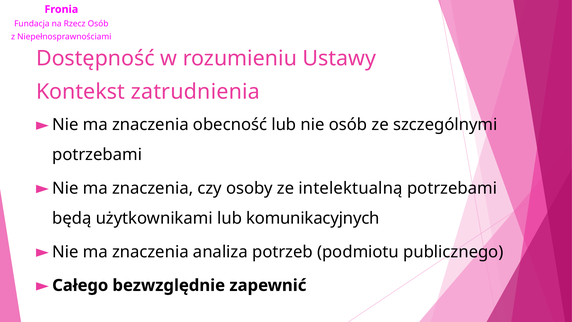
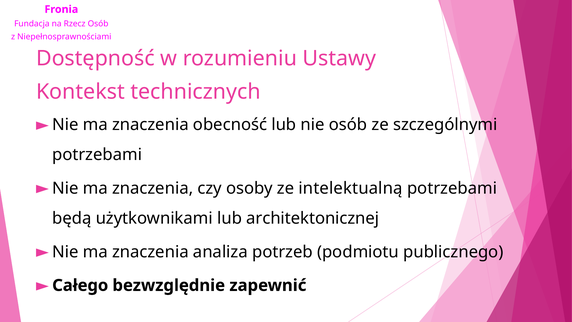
zatrudnienia: zatrudnienia -> technicznych (196, 92)
komunikacyjnych: komunikacyjnych -> architektonicznej (313, 218)
